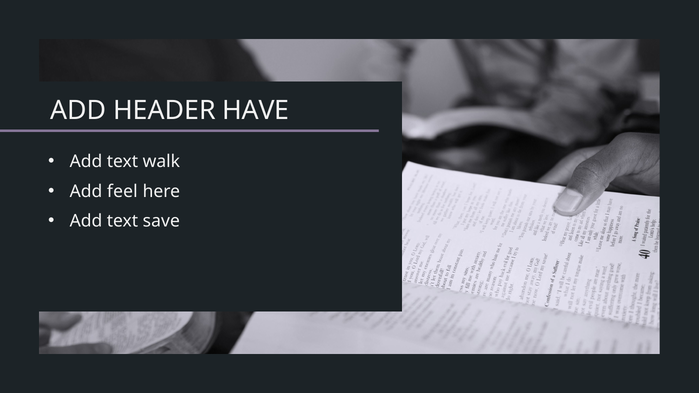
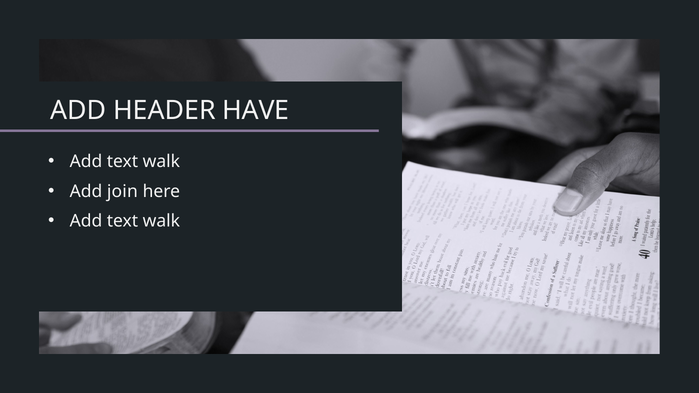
feel: feel -> join (122, 191)
save: save -> walk (161, 221)
